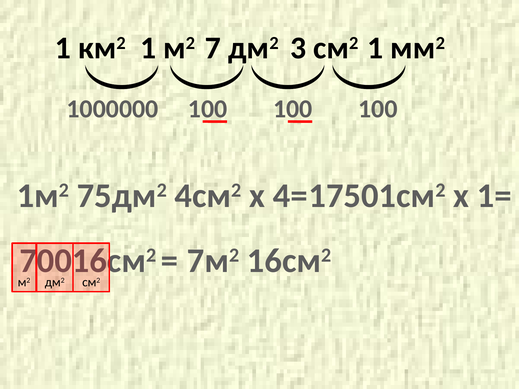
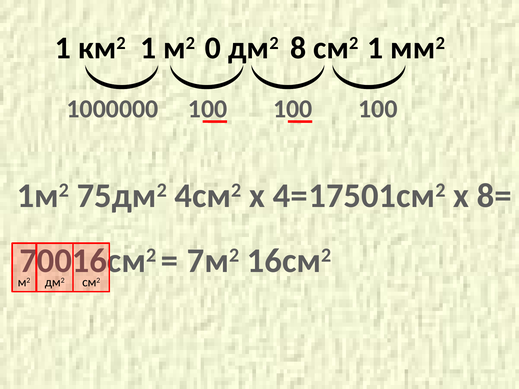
7: 7 -> 0 (213, 48)
3: 3 -> 8 (298, 48)
1=: 1= -> 8= (494, 196)
